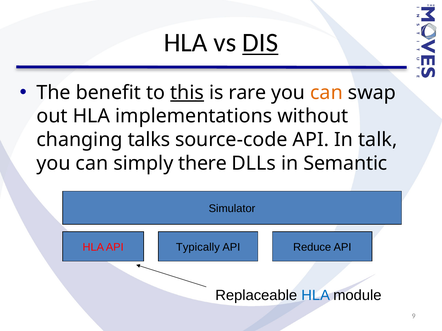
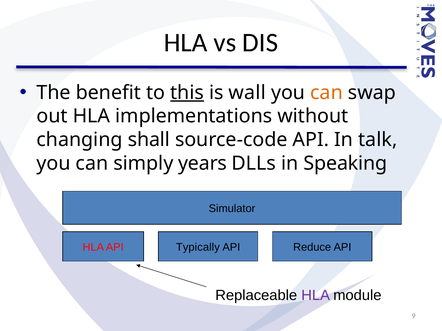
DIS underline: present -> none (260, 43)
rare: rare -> wall (247, 93)
talks: talks -> shall (149, 140)
there: there -> years (203, 163)
Semantic: Semantic -> Speaking (345, 163)
HLA colour: blue -> purple (316, 296)
